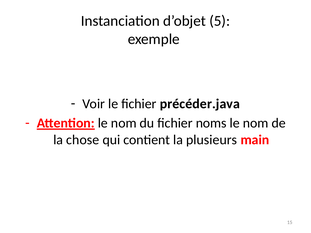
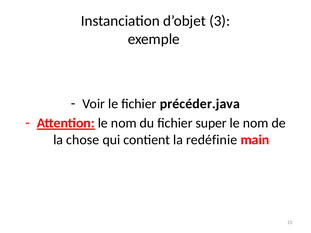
5: 5 -> 3 (220, 21)
noms: noms -> super (211, 123)
plusieurs: plusieurs -> redéfinie (212, 140)
